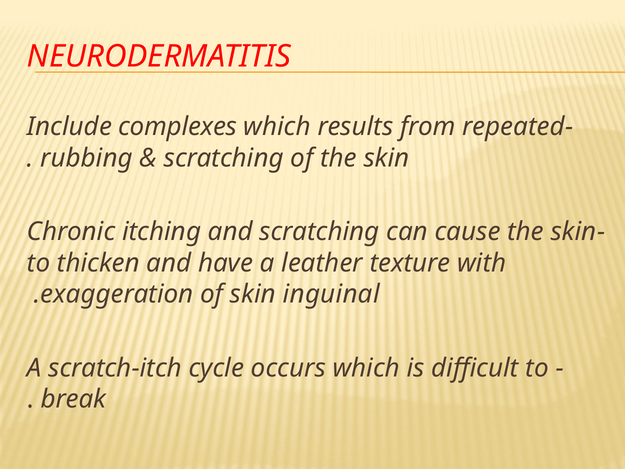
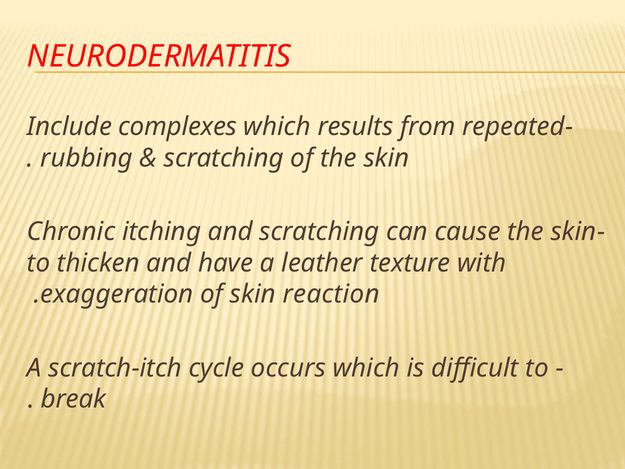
inguinal: inguinal -> reaction (331, 294)
